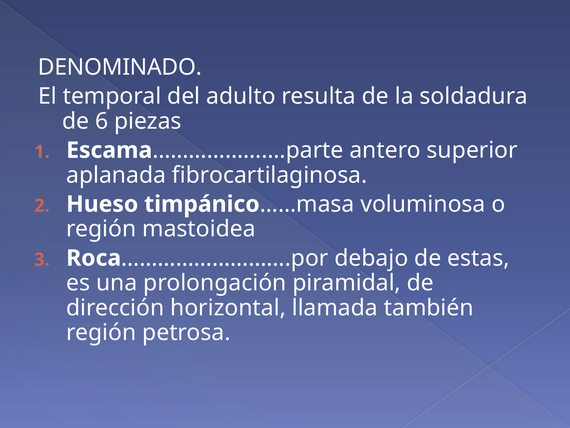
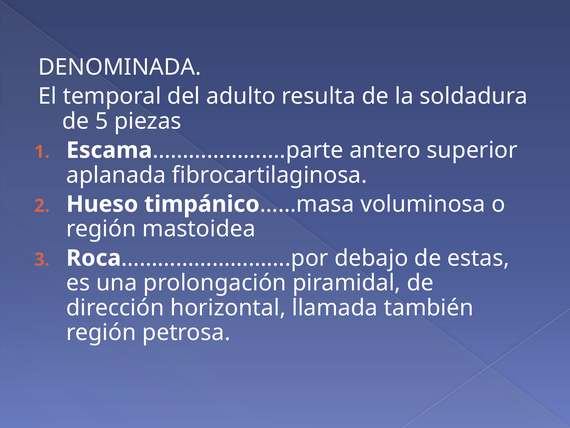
DENOMINADO: DENOMINADO -> DENOMINADA (120, 67)
6: 6 -> 5 (102, 121)
